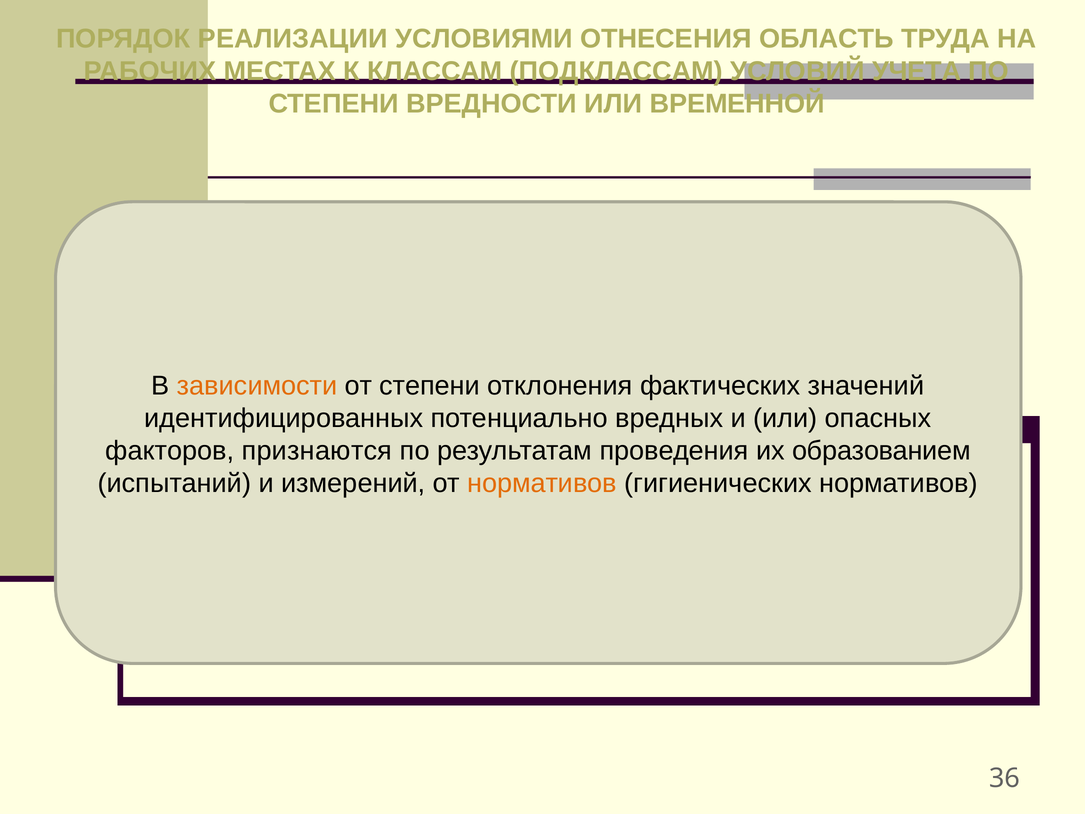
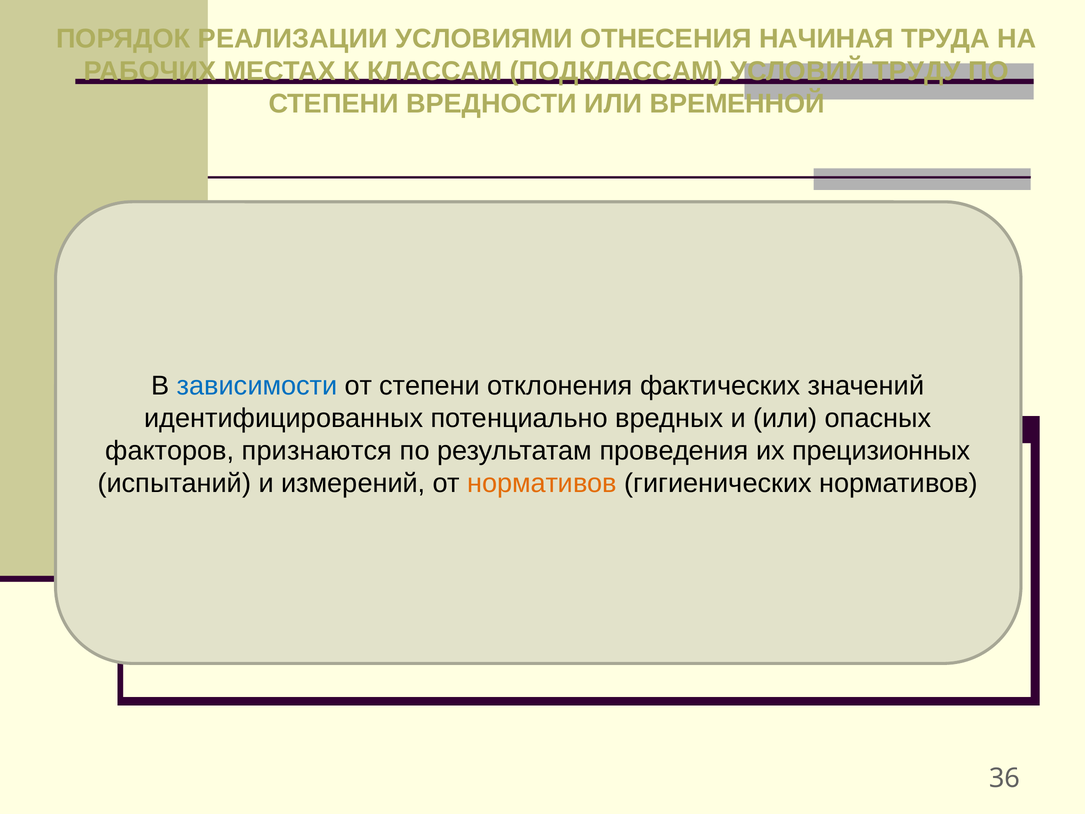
ОБЛАСТЬ: ОБЛАСТЬ -> НАЧИНАЯ (827, 39)
УЧЕТА: УЧЕТА -> ТРУДУ (916, 71)
зависимости colour: orange -> blue (257, 385)
образованием: образованием -> прецизионных (881, 451)
